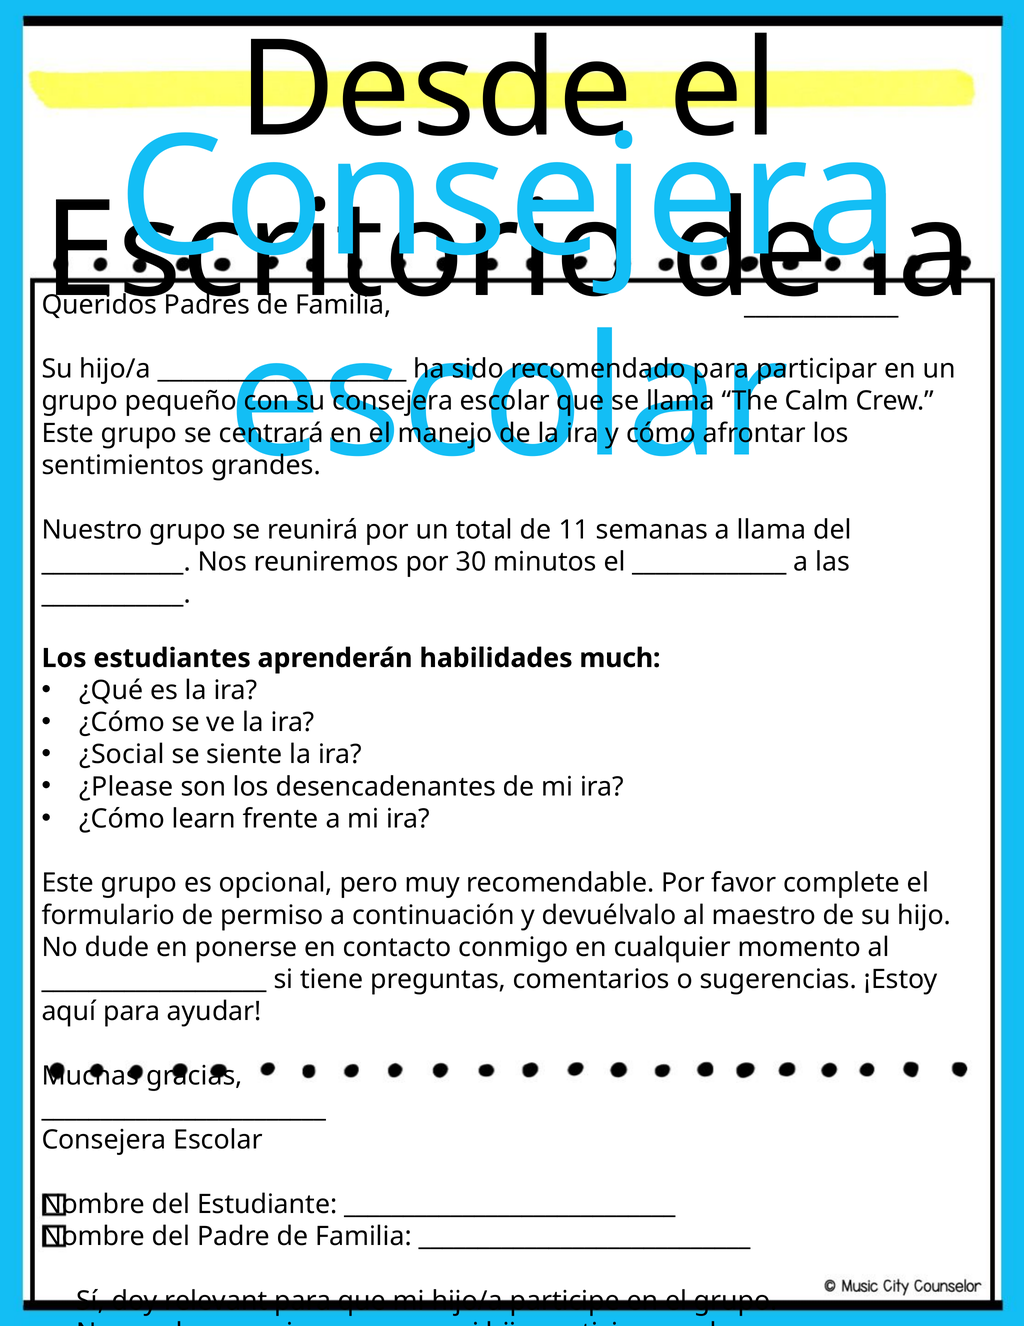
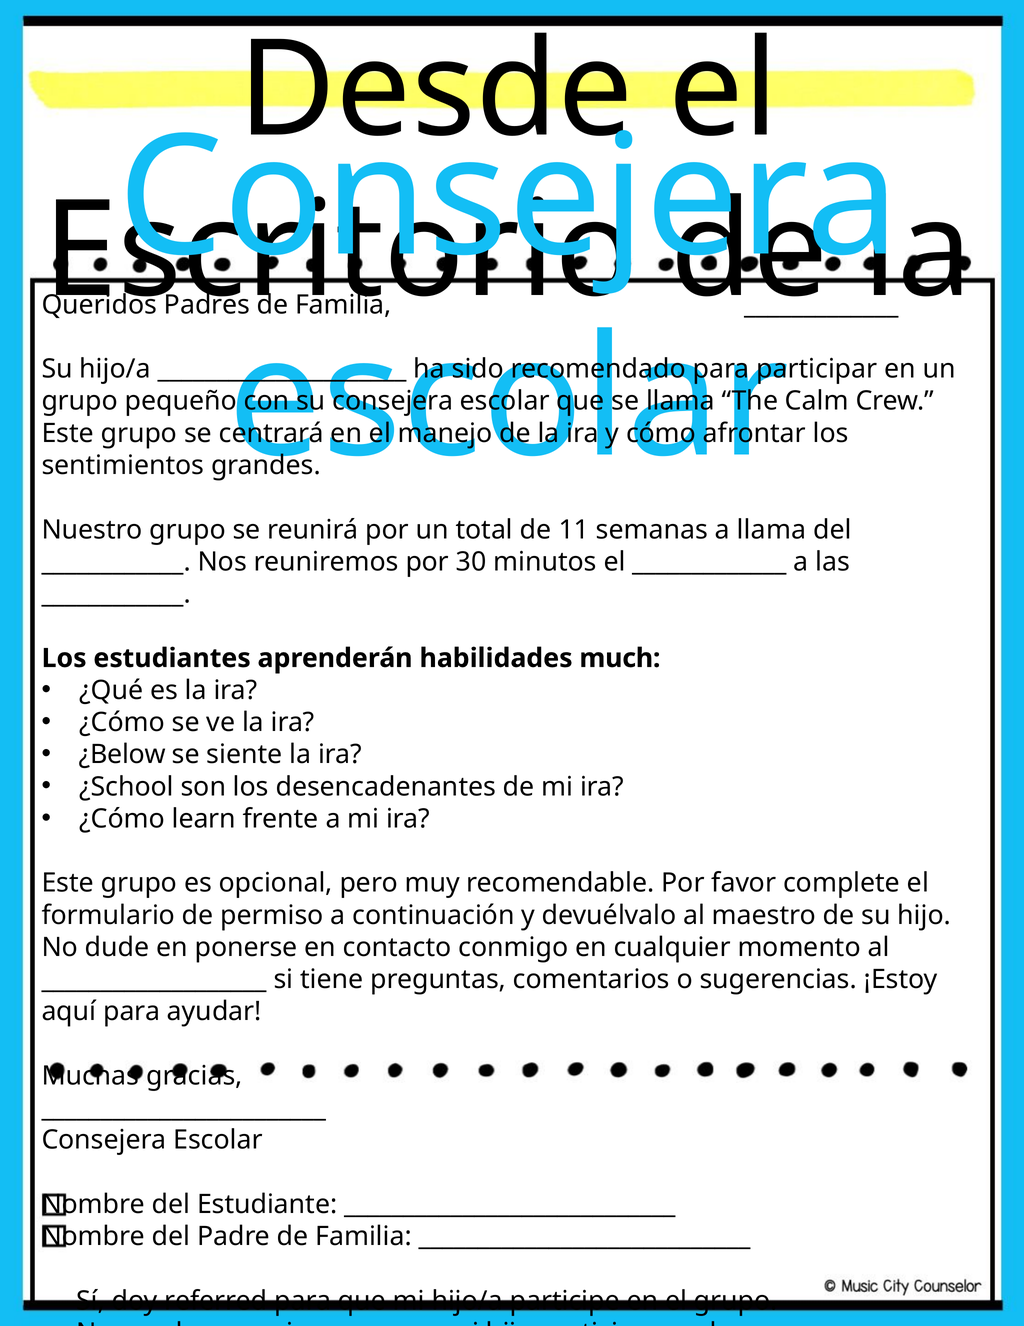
¿Social: ¿Social -> ¿Below (122, 754)
¿Please: ¿Please -> ¿School (127, 786)
relevant: relevant -> referred (216, 1300)
